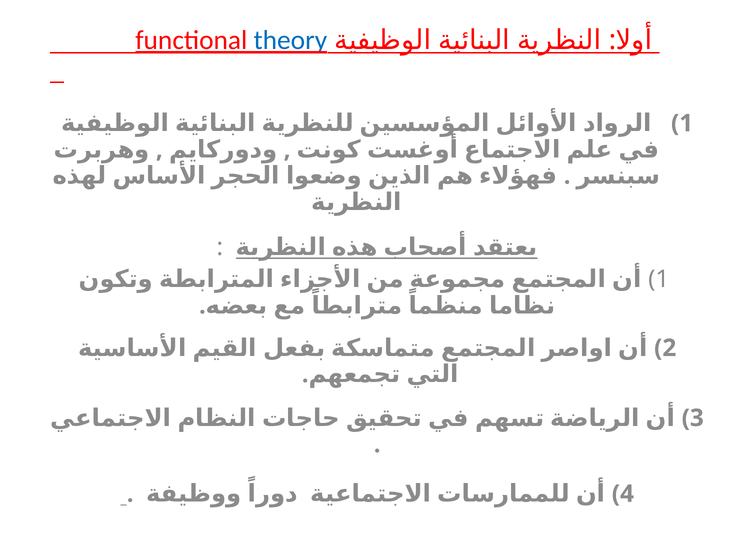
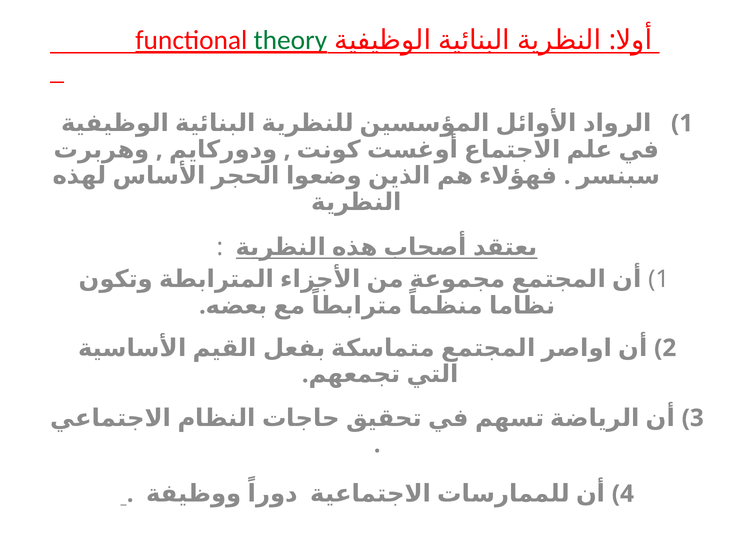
theory colour: blue -> green (290, 40)
